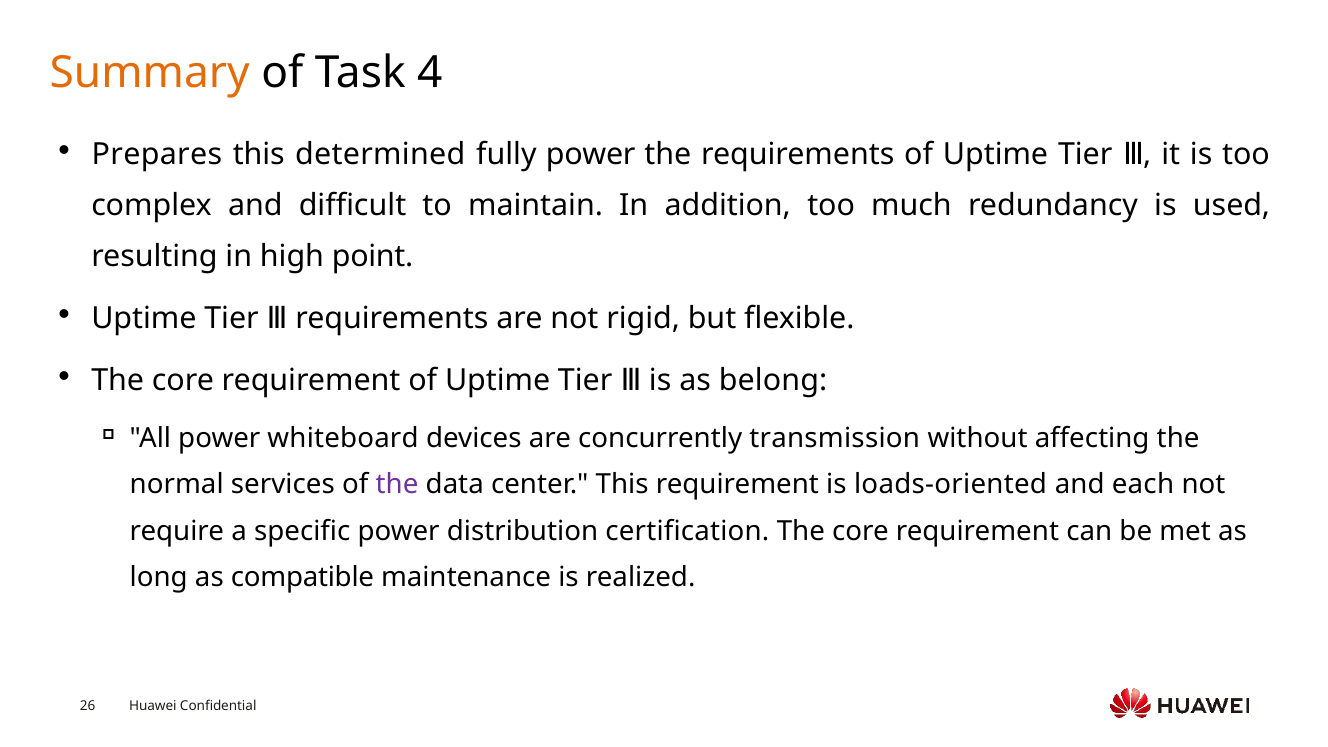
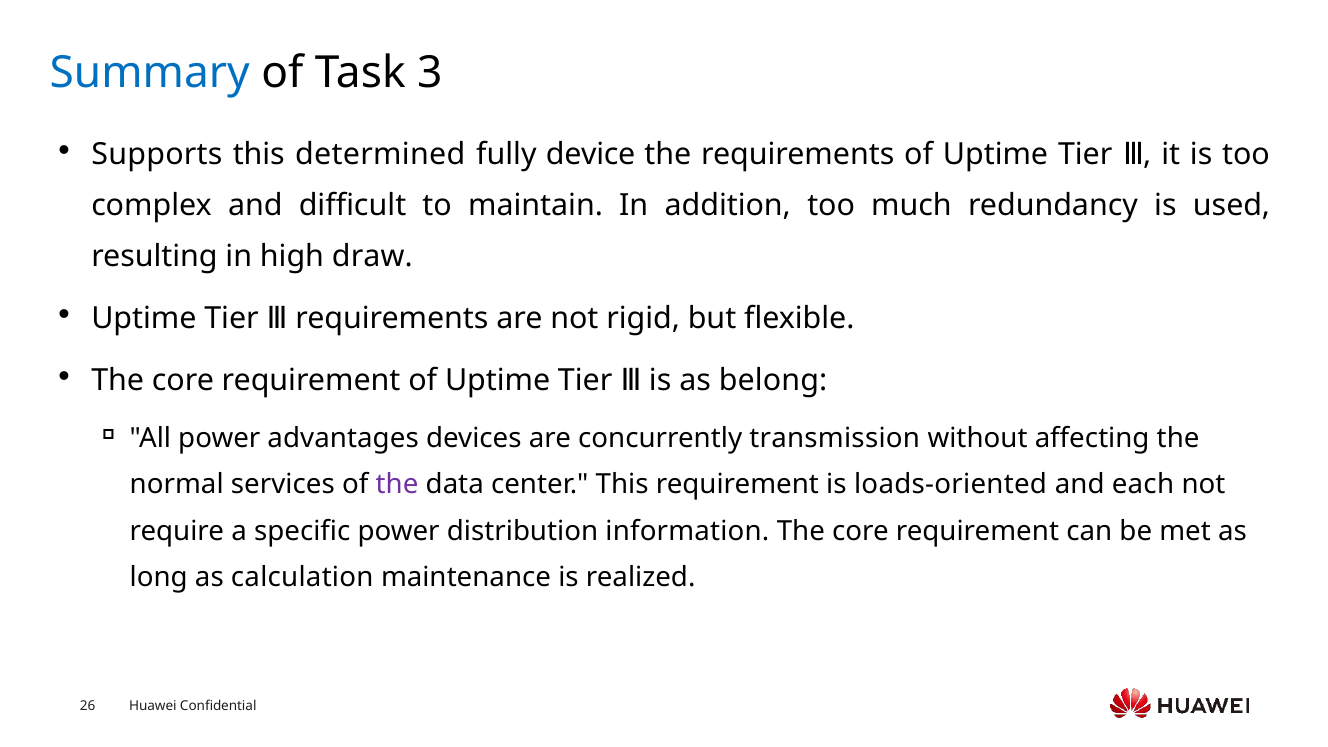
Summary colour: orange -> blue (150, 72)
4: 4 -> 3 (430, 72)
Prepares: Prepares -> Supports (157, 154)
fully power: power -> device (591, 154)
point: point -> draw (372, 256)
whiteboard: whiteboard -> advantages (343, 438)
certification: certification -> information (687, 531)
compatible: compatible -> calculation (302, 578)
